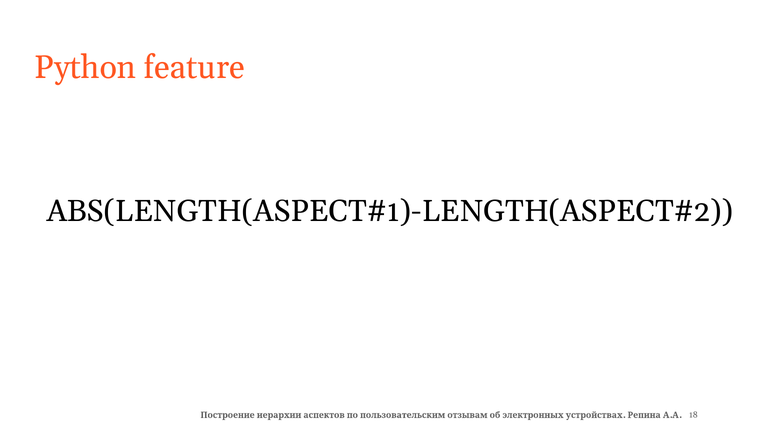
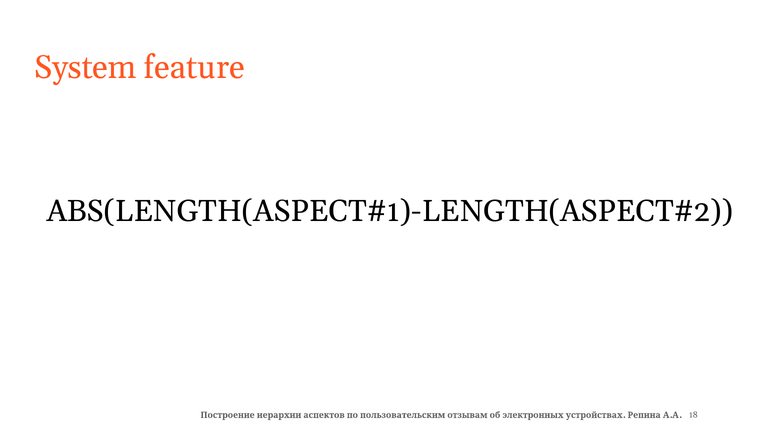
Python: Python -> System (85, 68)
